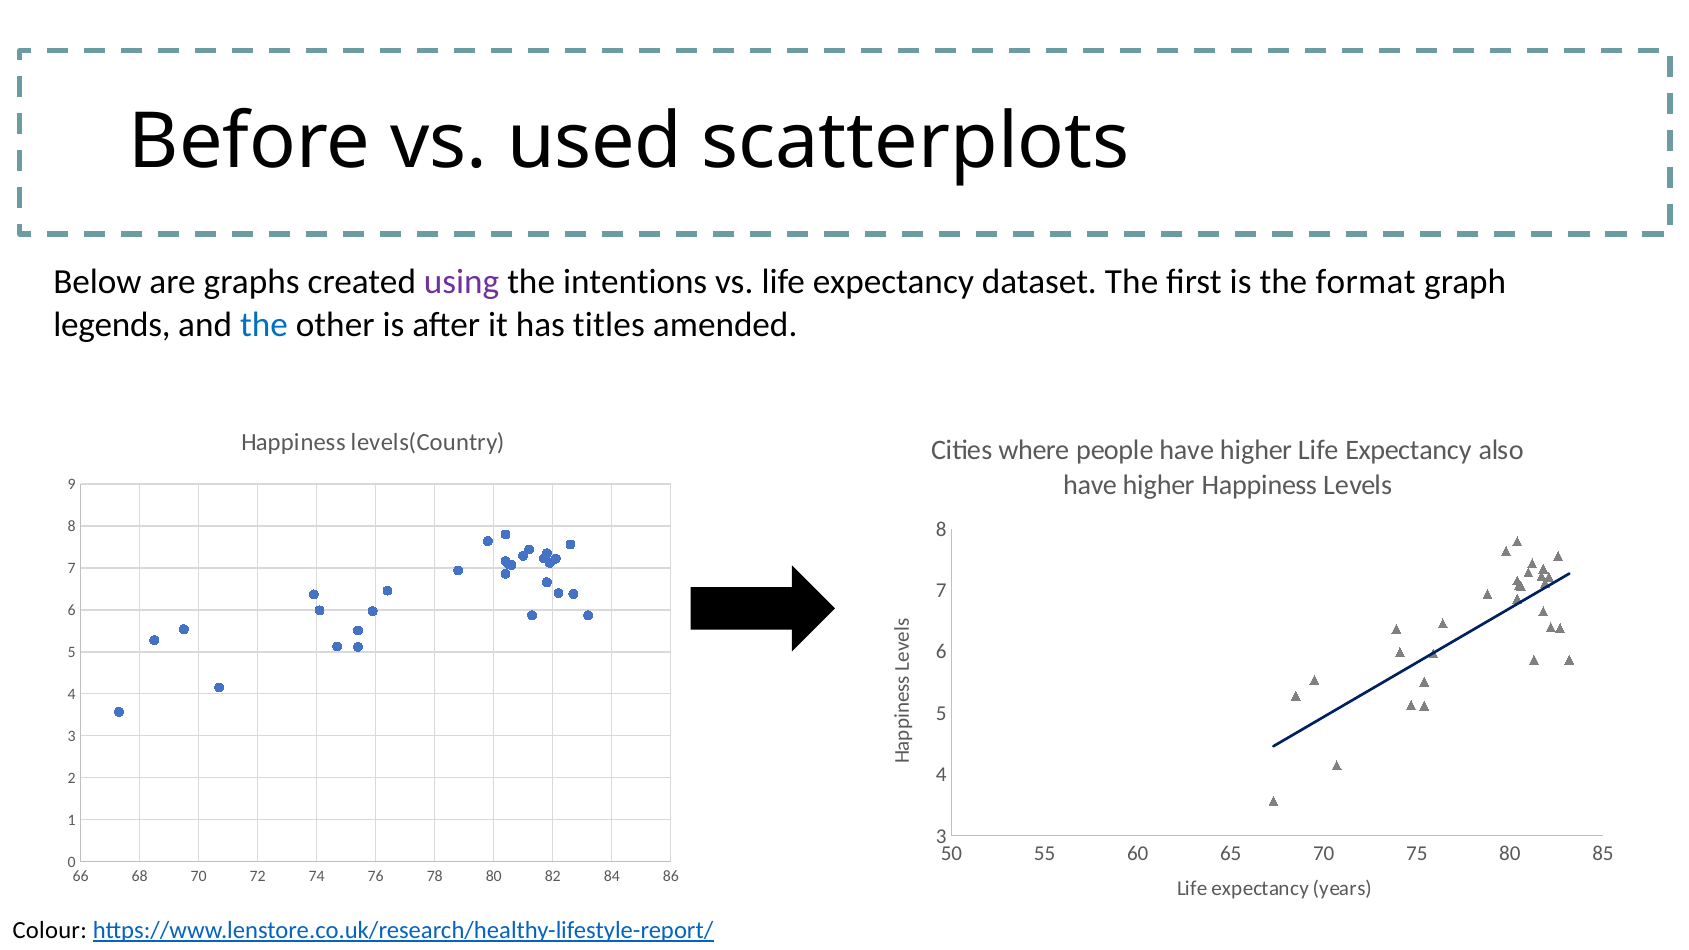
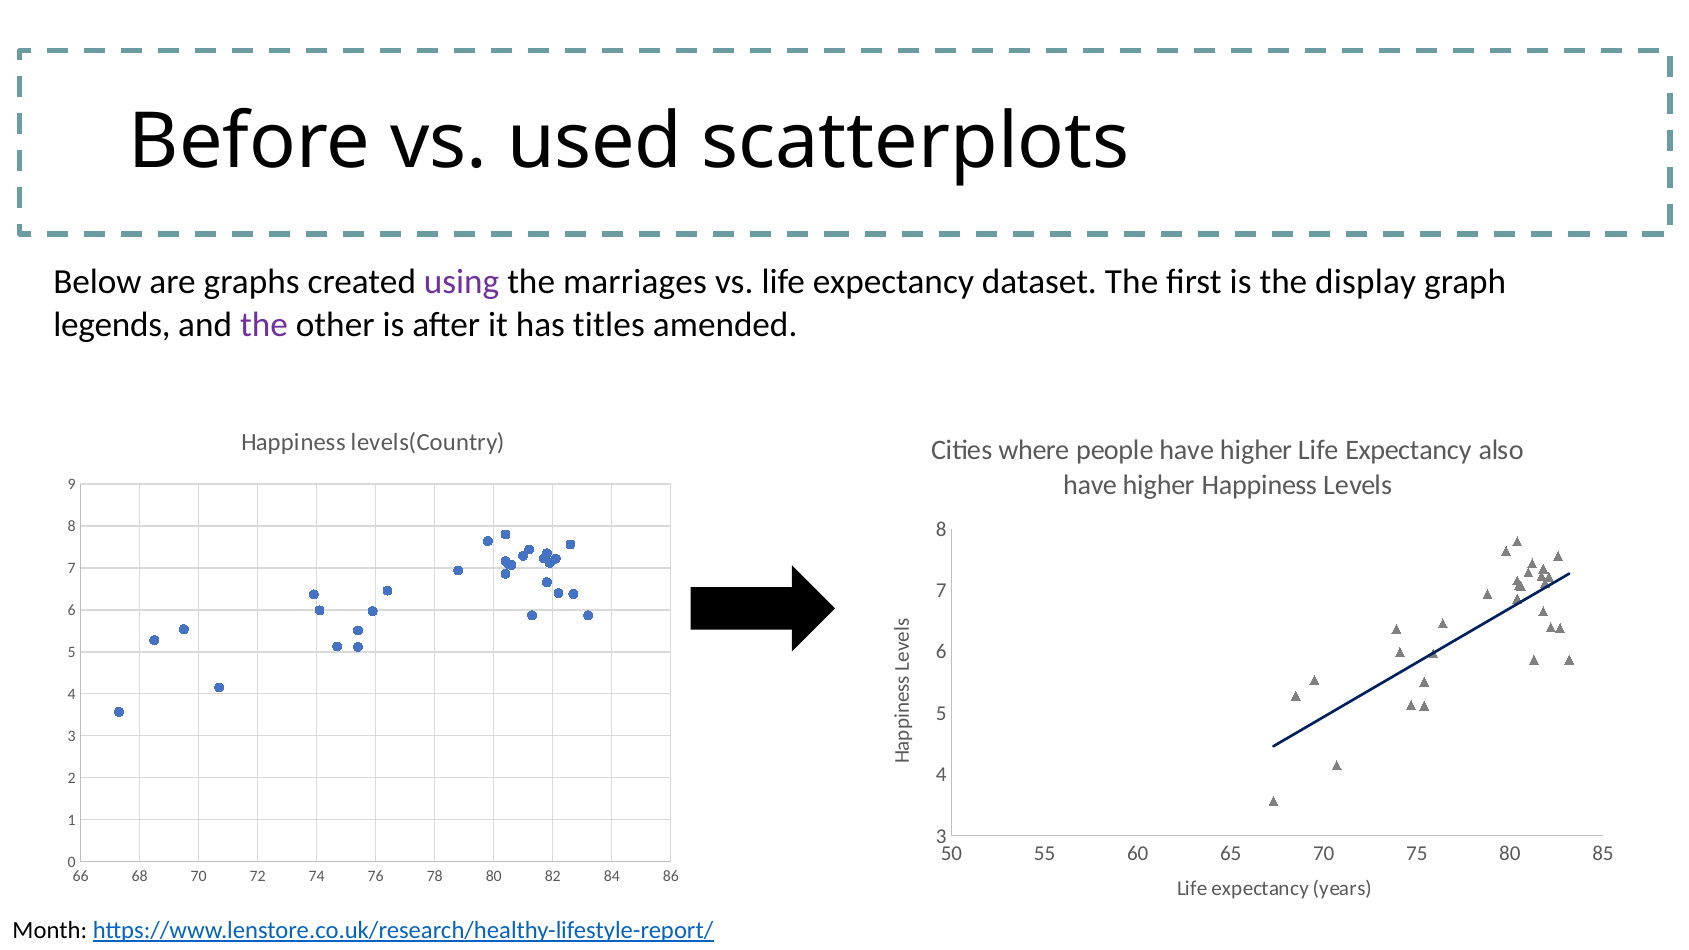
intentions: intentions -> marriages (635, 282)
format: format -> display (1366, 282)
the colour: blue -> purple (264, 324)
Colour: Colour -> Month (50, 930)
